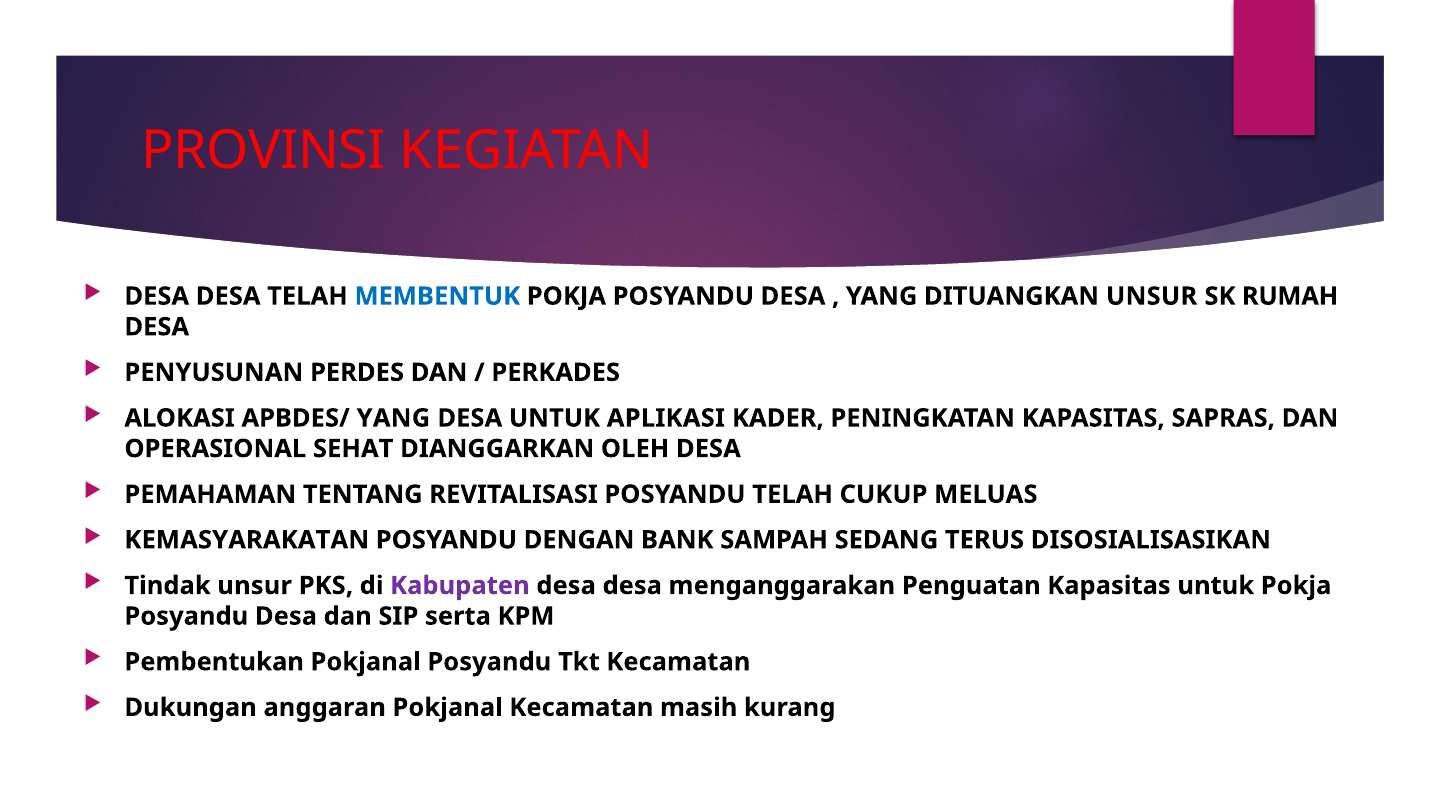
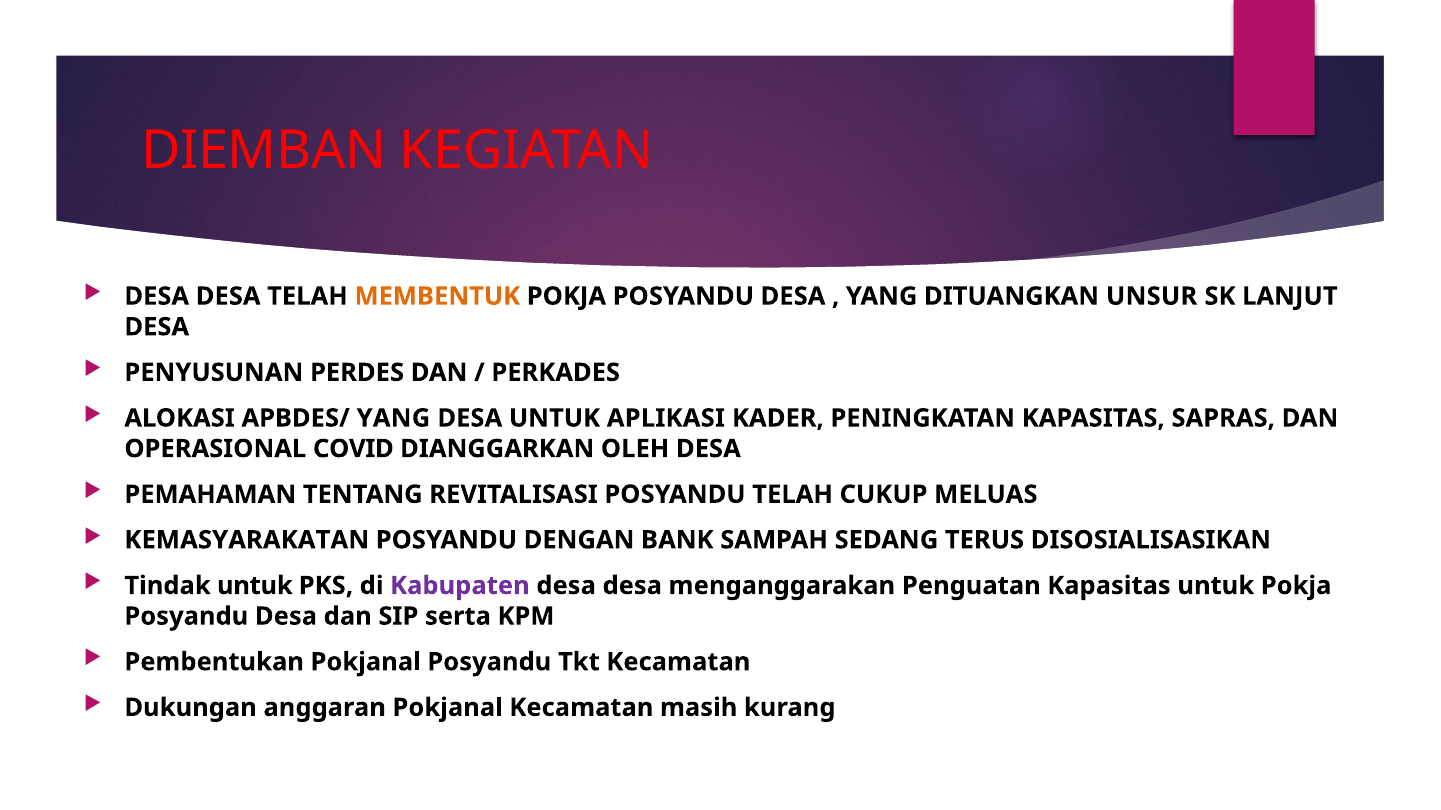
PROVINSI: PROVINSI -> DIEMBAN (264, 151)
MEMBENTUK colour: blue -> orange (437, 296)
RUMAH: RUMAH -> LANJUT (1290, 296)
SEHAT: SEHAT -> COVID (353, 449)
Tindak unsur: unsur -> untuk (255, 586)
